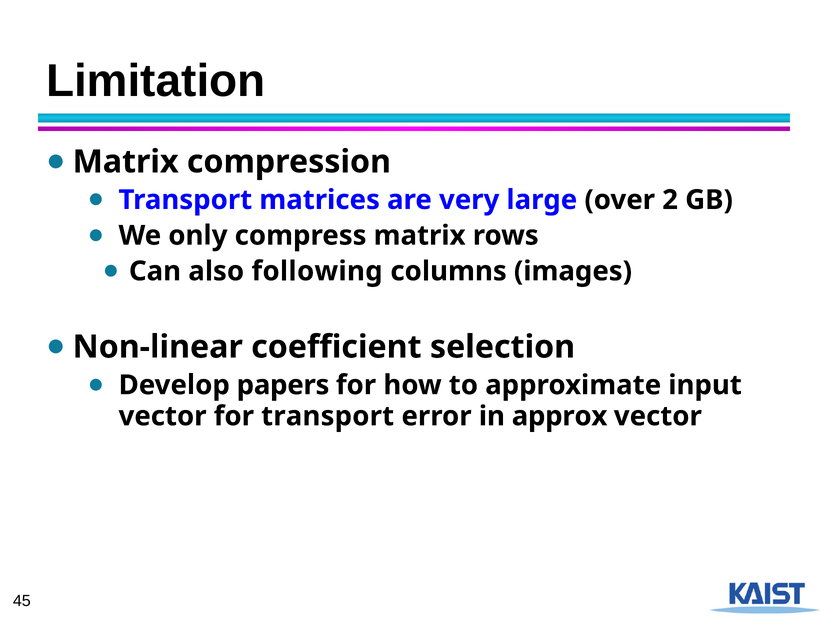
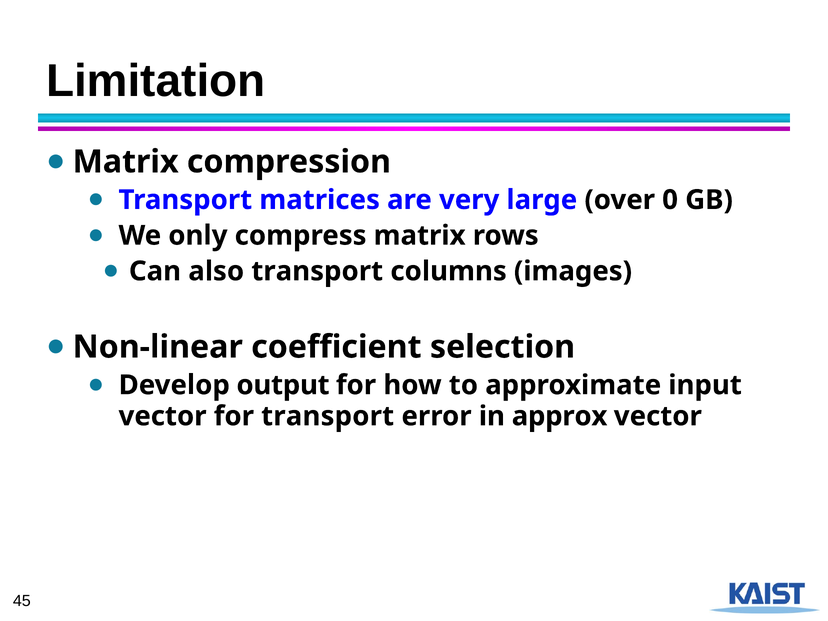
2: 2 -> 0 (670, 200)
also following: following -> transport (317, 271)
papers: papers -> output (283, 385)
